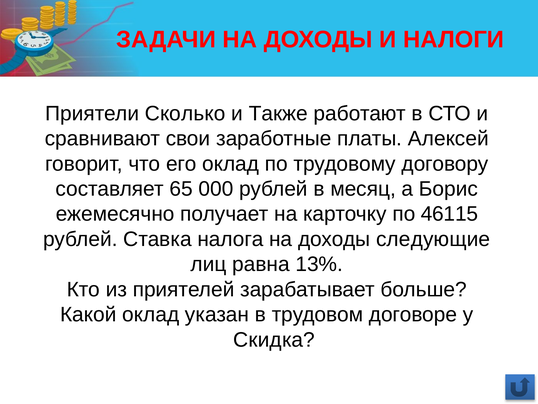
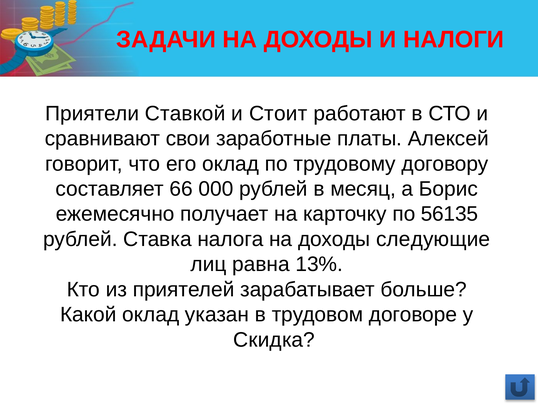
Сколько: Сколько -> Ставкой (185, 113)
Также: Также -> Стоит (278, 113)
65: 65 -> 66 (181, 189)
46115: 46115 -> 56135 (449, 214)
